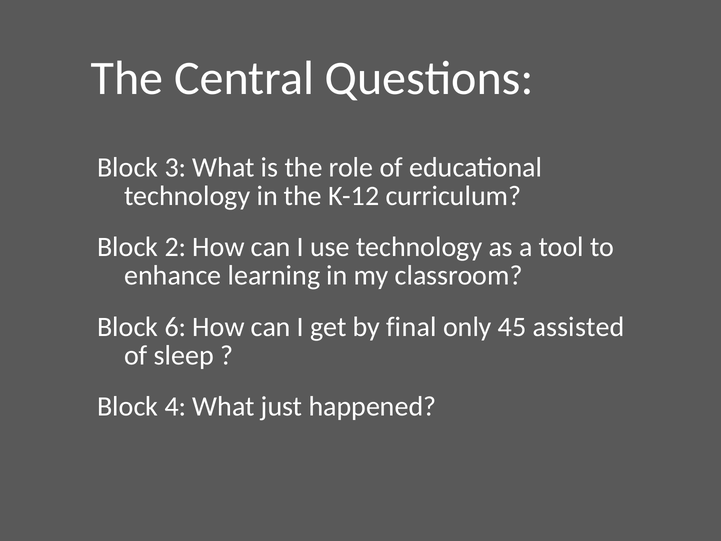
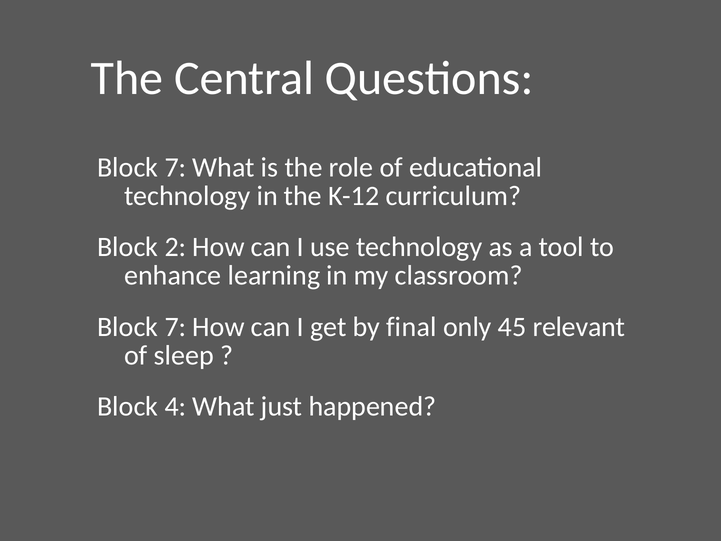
3: 3 -> 7 (175, 167)
6: 6 -> 7 (175, 327)
assisted: assisted -> relevant (579, 327)
